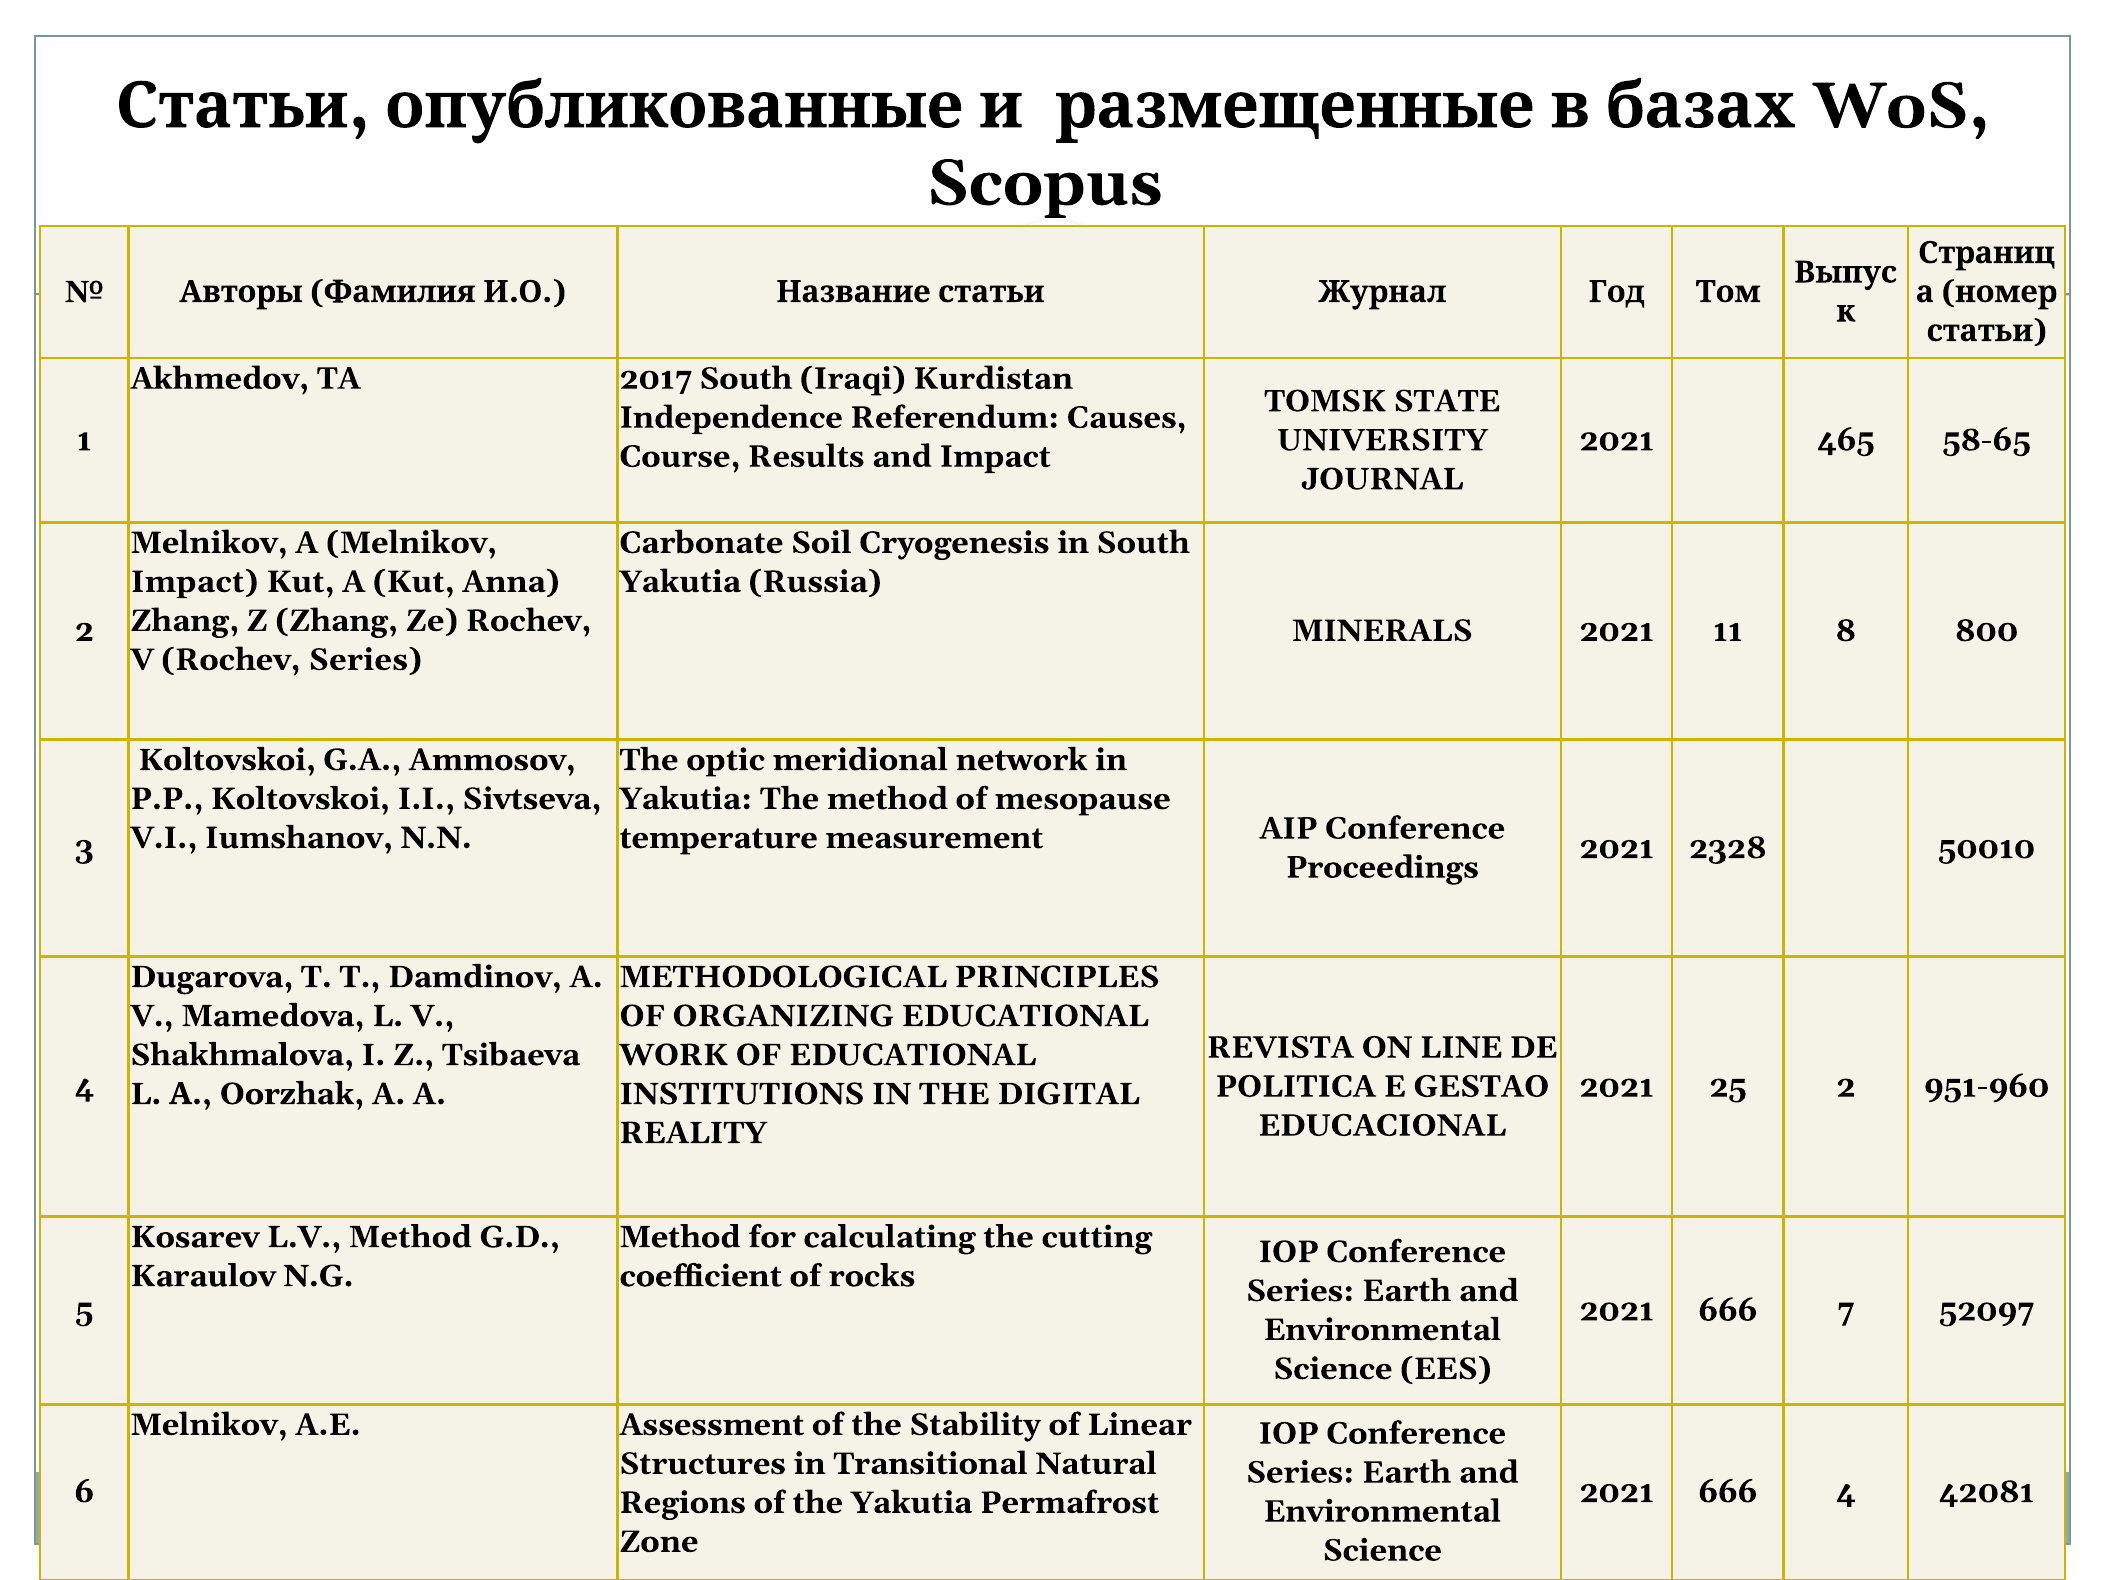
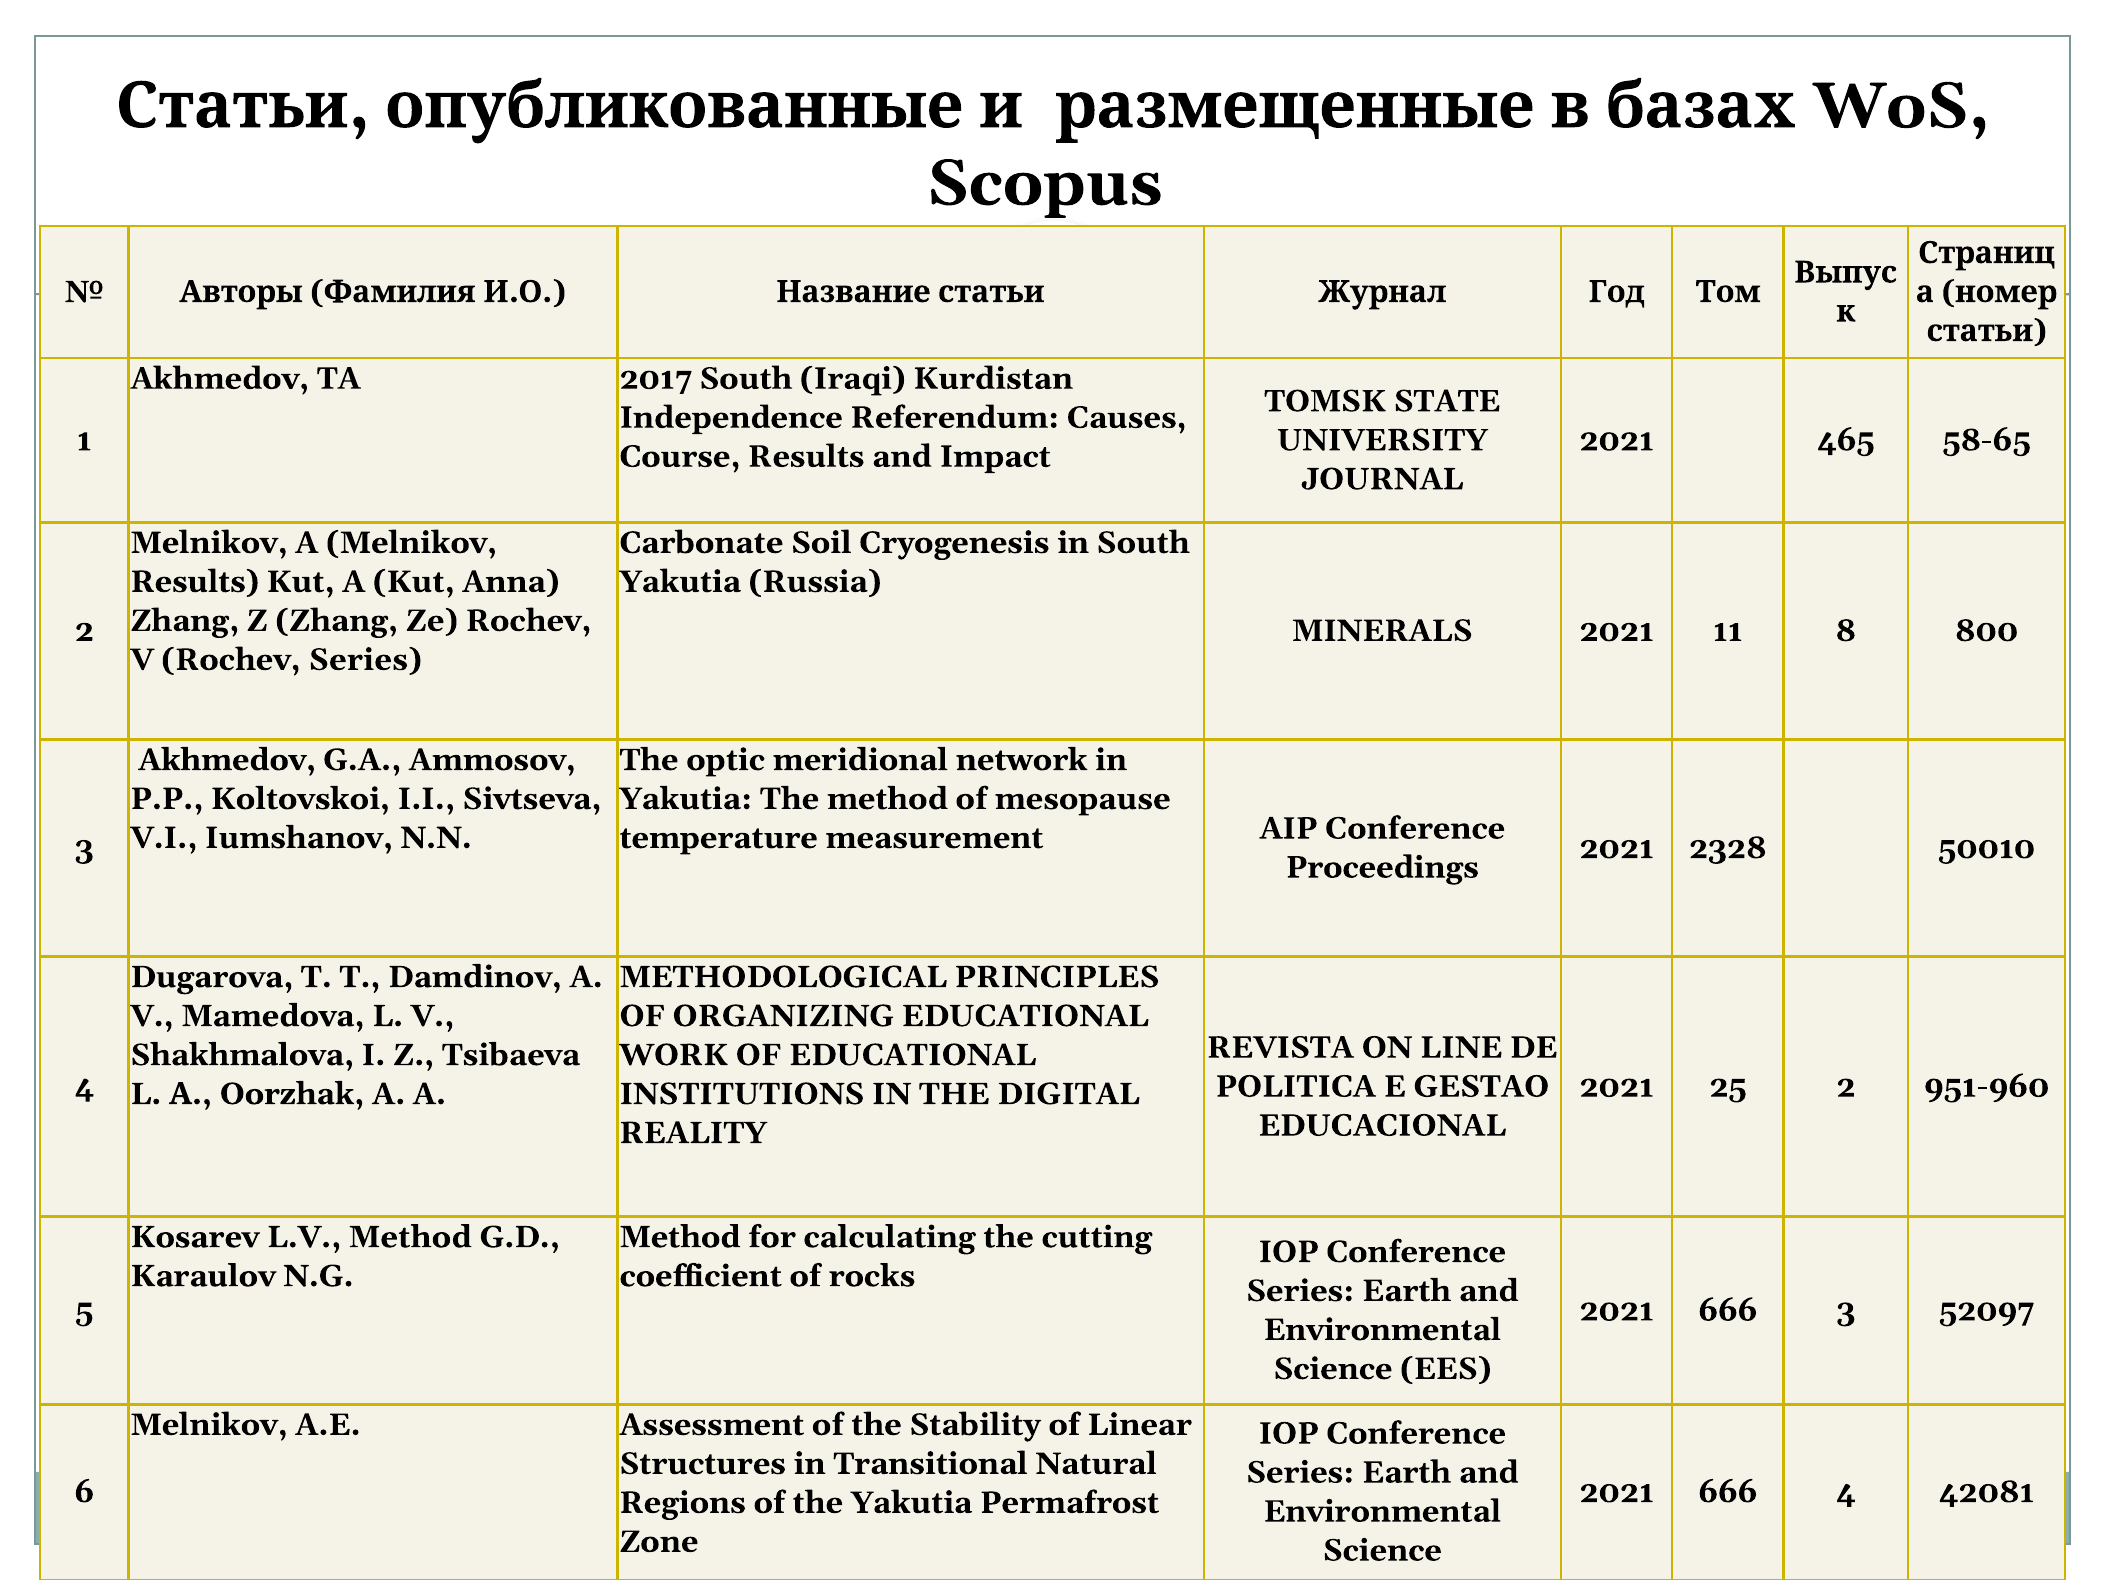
Impact: Impact -> Results (195, 582)
Koltovskoi: Koltovskoi -> Akhmedov (227, 760)
666 7: 7 -> 3 (1846, 1311)
